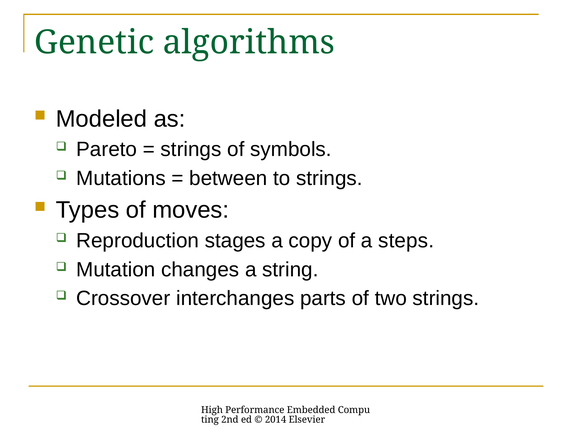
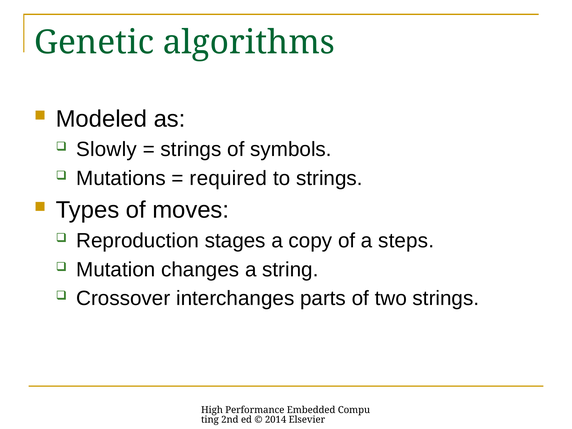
Pareto: Pareto -> Slowly (107, 150)
between: between -> required (228, 178)
